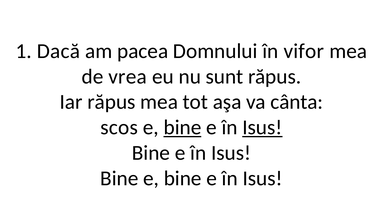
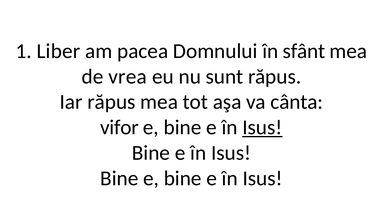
Dacă: Dacă -> Liber (58, 51)
vifor: vifor -> sfânt (304, 51)
scos: scos -> vifor (119, 128)
bine underline: present -> none (182, 128)
